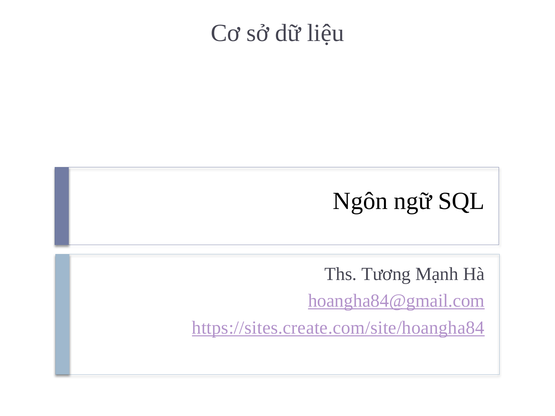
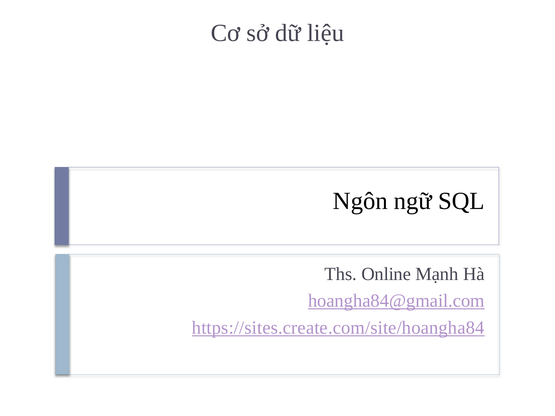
Tương: Tương -> Online (386, 274)
